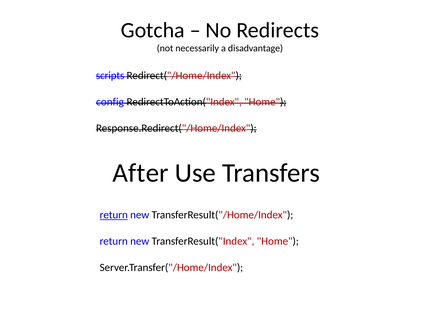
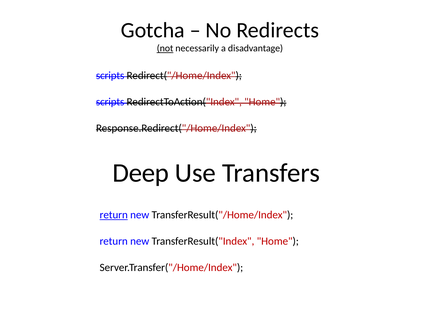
not underline: none -> present (165, 48)
config: config -> scripts (110, 102)
After: After -> Deep (141, 173)
